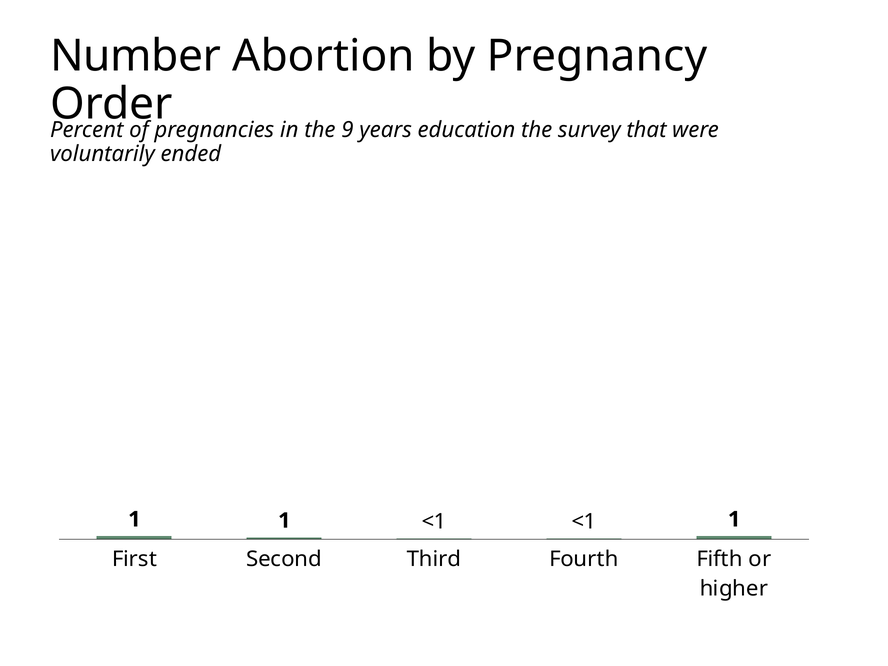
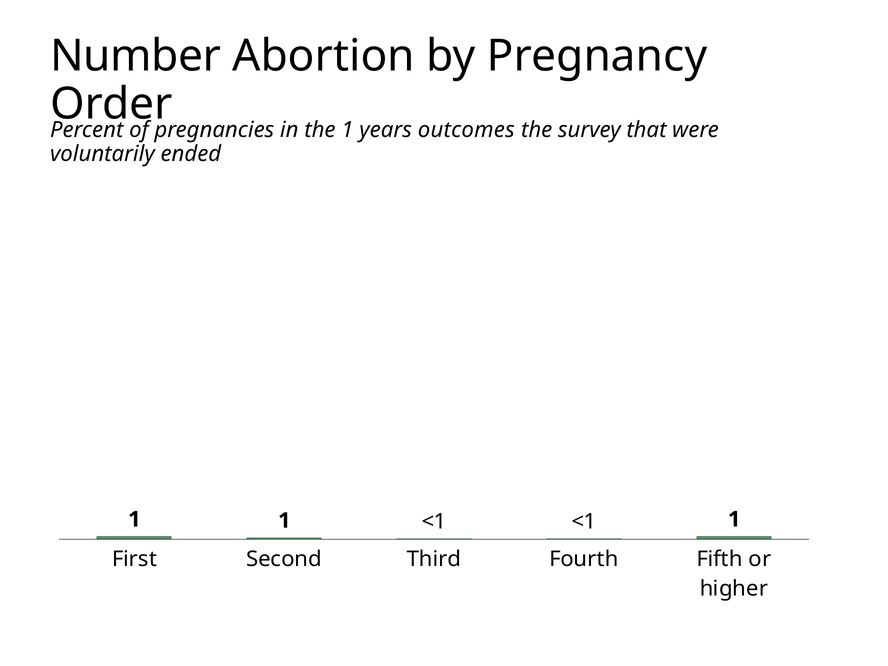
the 9: 9 -> 1 (347, 130)
education: education -> outcomes (466, 130)
